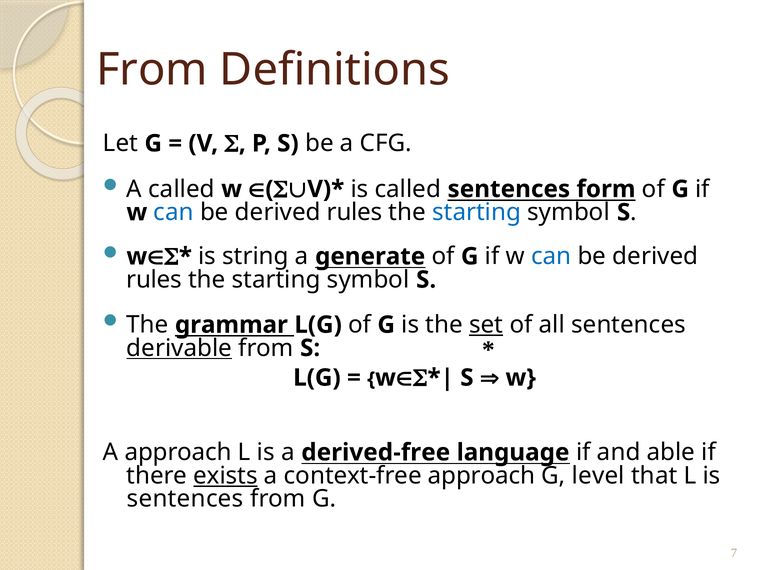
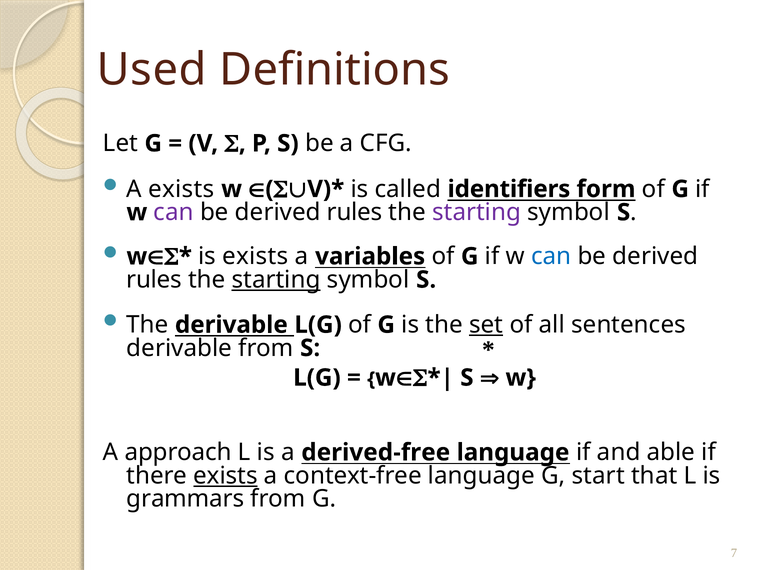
From: From -> Used (152, 70)
A called: called -> exists (181, 189)
called sentences: sentences -> identifiers (509, 189)
can colour: blue -> purple (174, 212)
starting colour: blue -> purple (477, 212)
is string: string -> exists (255, 256)
generate: generate -> variables (370, 256)
starting underline: none -> present (276, 279)
The grammar: grammar -> derivable (231, 324)
derivable underline: present -> none (179, 348)
context-free approach: approach -> language (481, 475)
level: level -> start (598, 475)
sentences: sentences -> grammars (185, 498)
